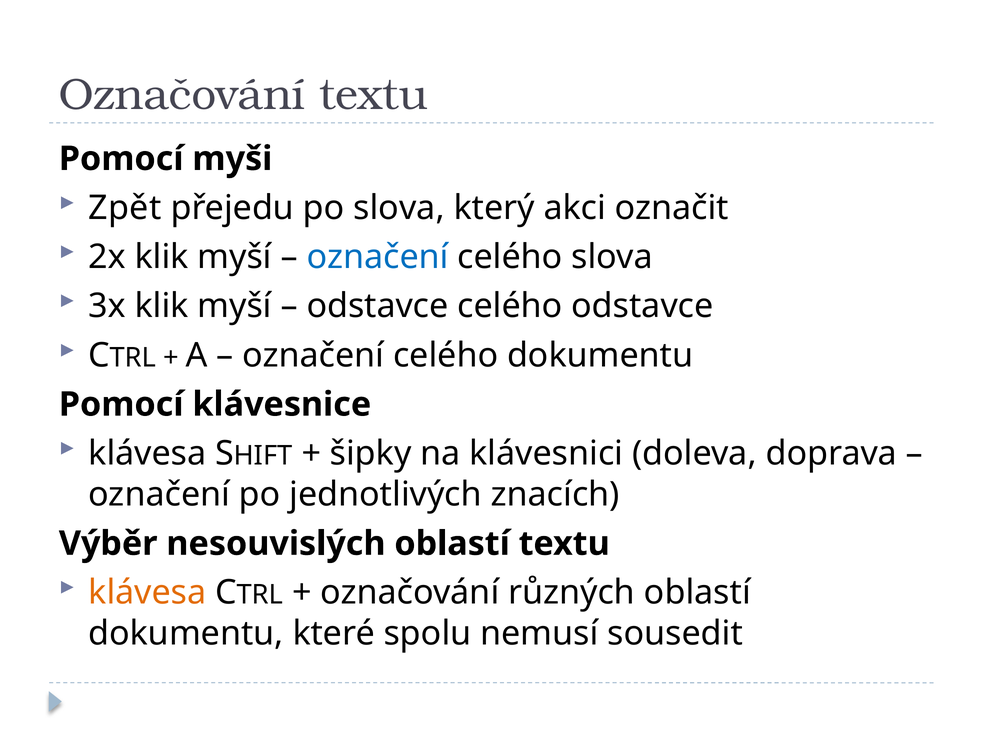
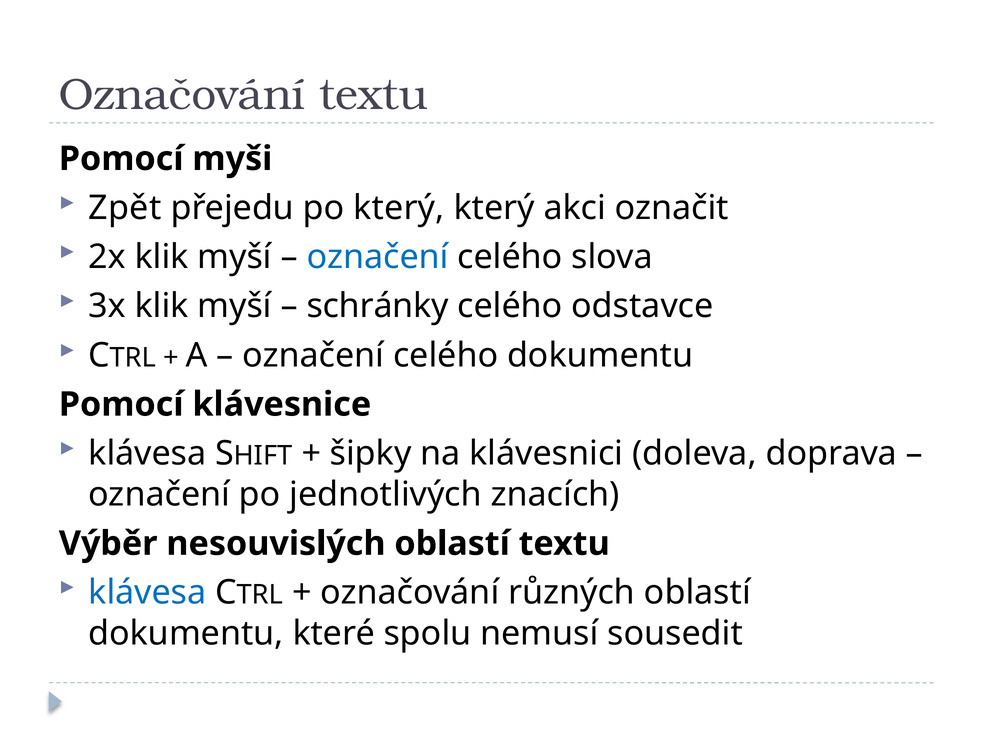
po slova: slova -> který (399, 208)
odstavce: odstavce -> schránky (378, 306)
klávesa colour: orange -> blue (147, 593)
